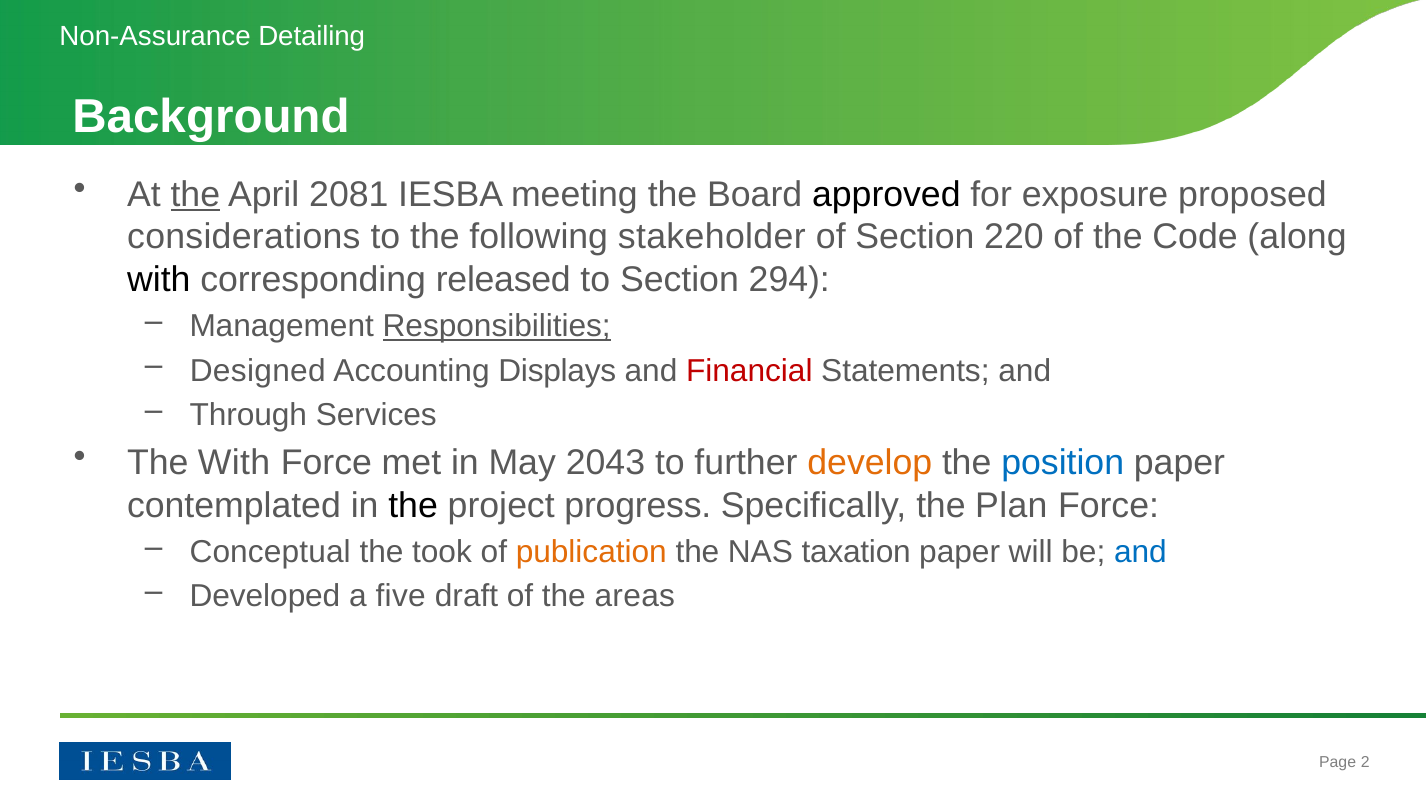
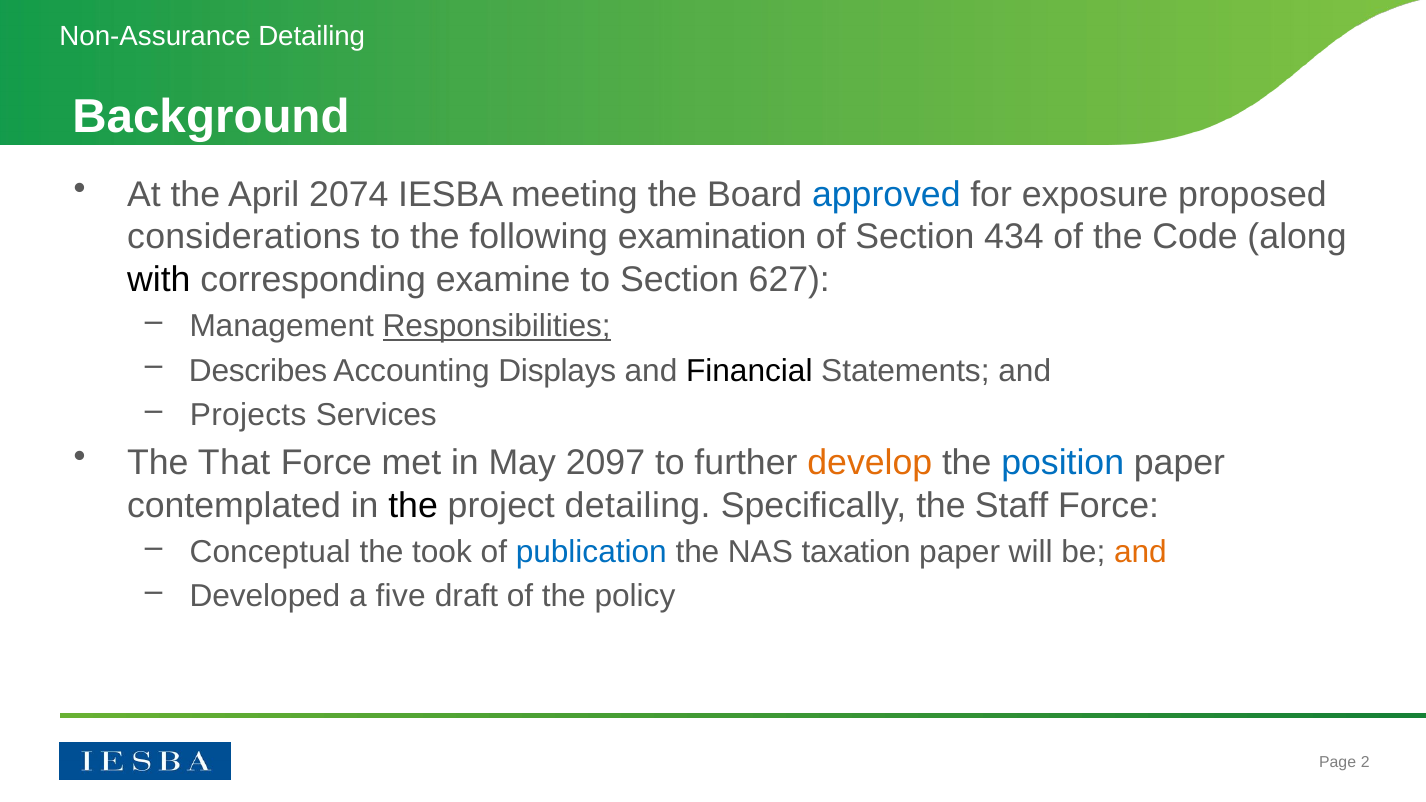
the underline: present -> none (195, 194)
2081: 2081 -> 2074 (349, 194)
approved colour: black -> blue (886, 194)
stakeholder: stakeholder -> examination (712, 237)
220: 220 -> 434 (1014, 237)
released: released -> examine (503, 280)
294: 294 -> 627 (789, 280)
Designed: Designed -> Describes (258, 371)
Financial colour: red -> black (749, 371)
Through: Through -> Projects (248, 415)
The With: With -> That (234, 463)
2043: 2043 -> 2097 (605, 463)
project progress: progress -> detailing (638, 506)
Plan: Plan -> Staff (1012, 506)
publication colour: orange -> blue (591, 552)
and colour: blue -> orange (1140, 552)
areas: areas -> policy (635, 597)
